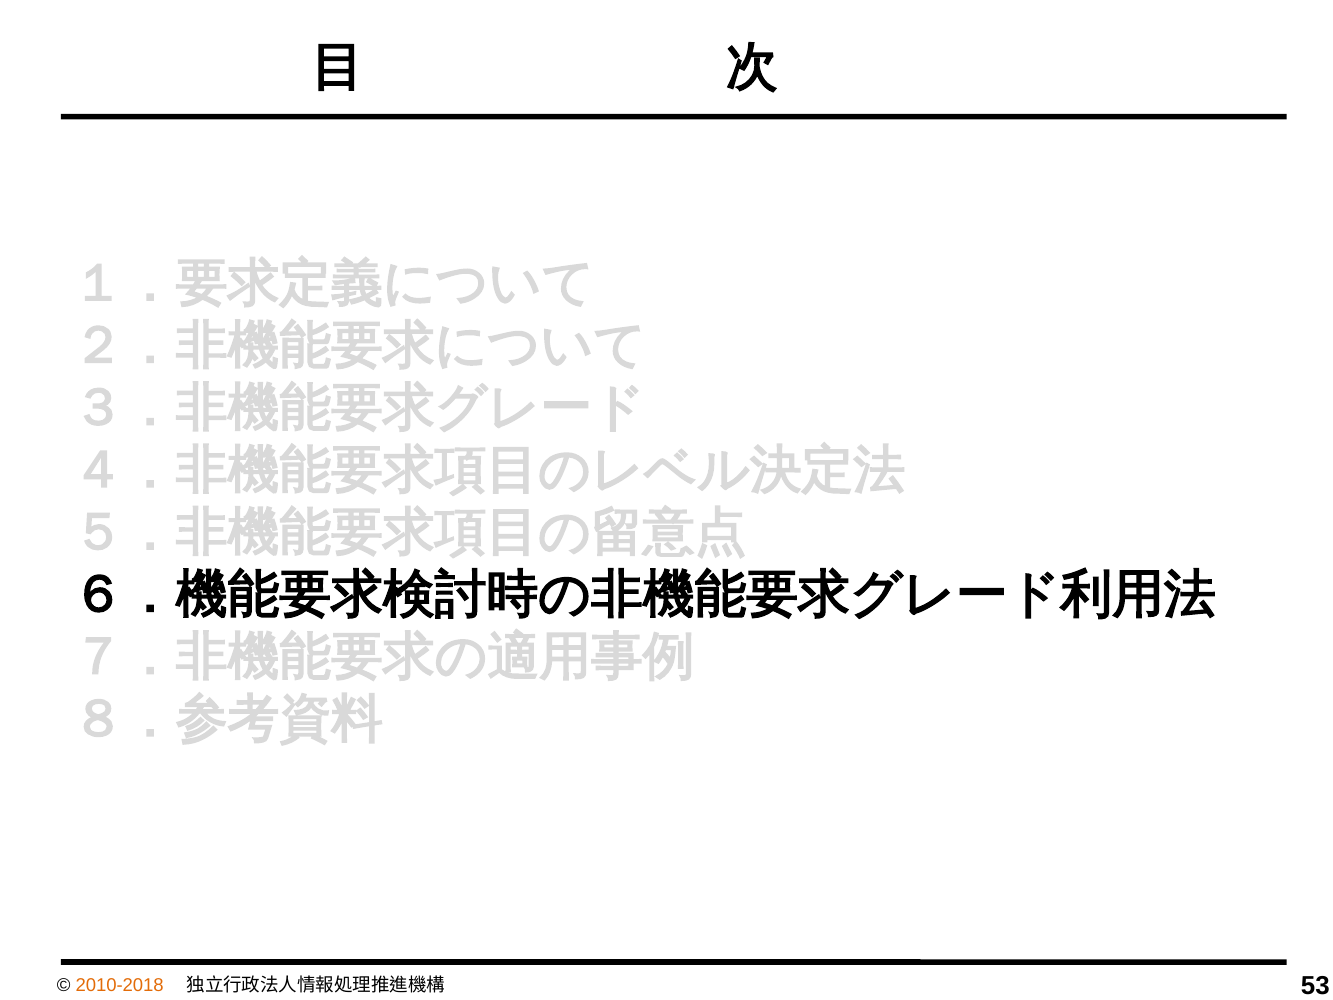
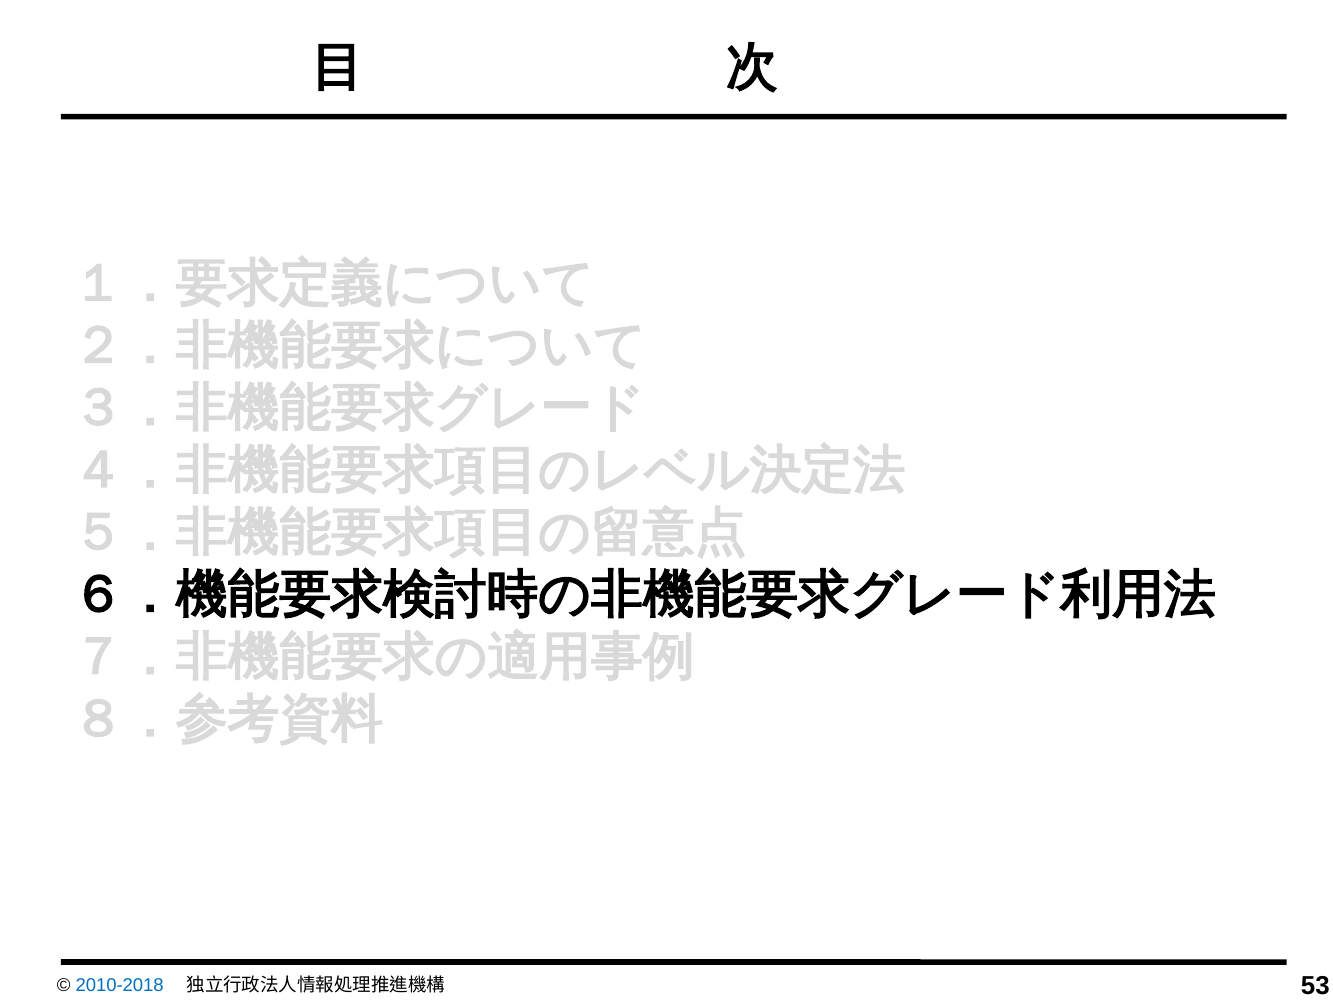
2010-2018 colour: orange -> blue (120, 985)
